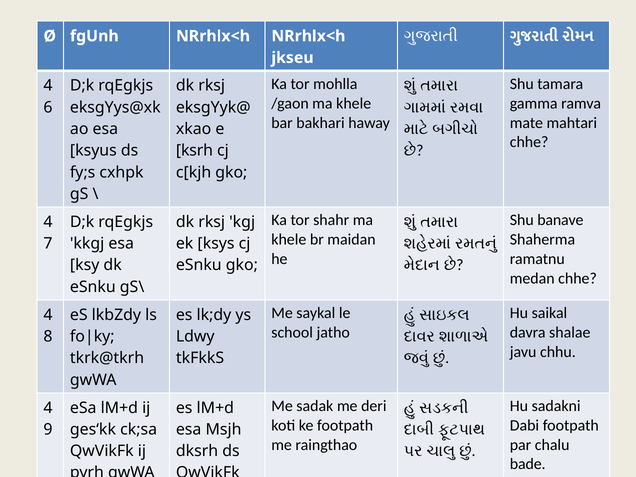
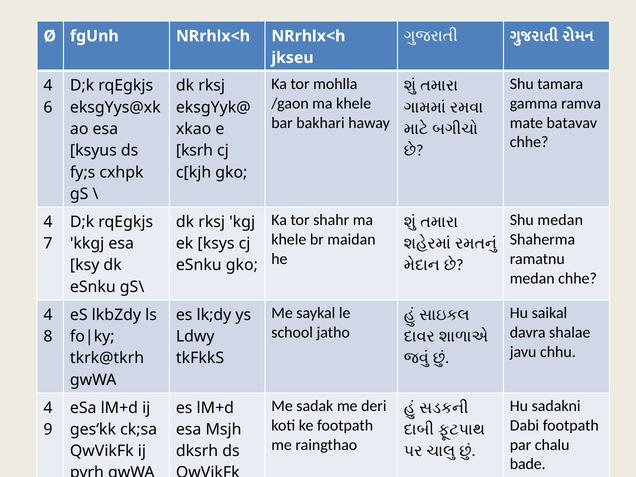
mahtari: mahtari -> batavav (572, 123)
Shu banave: banave -> medan (560, 220)
